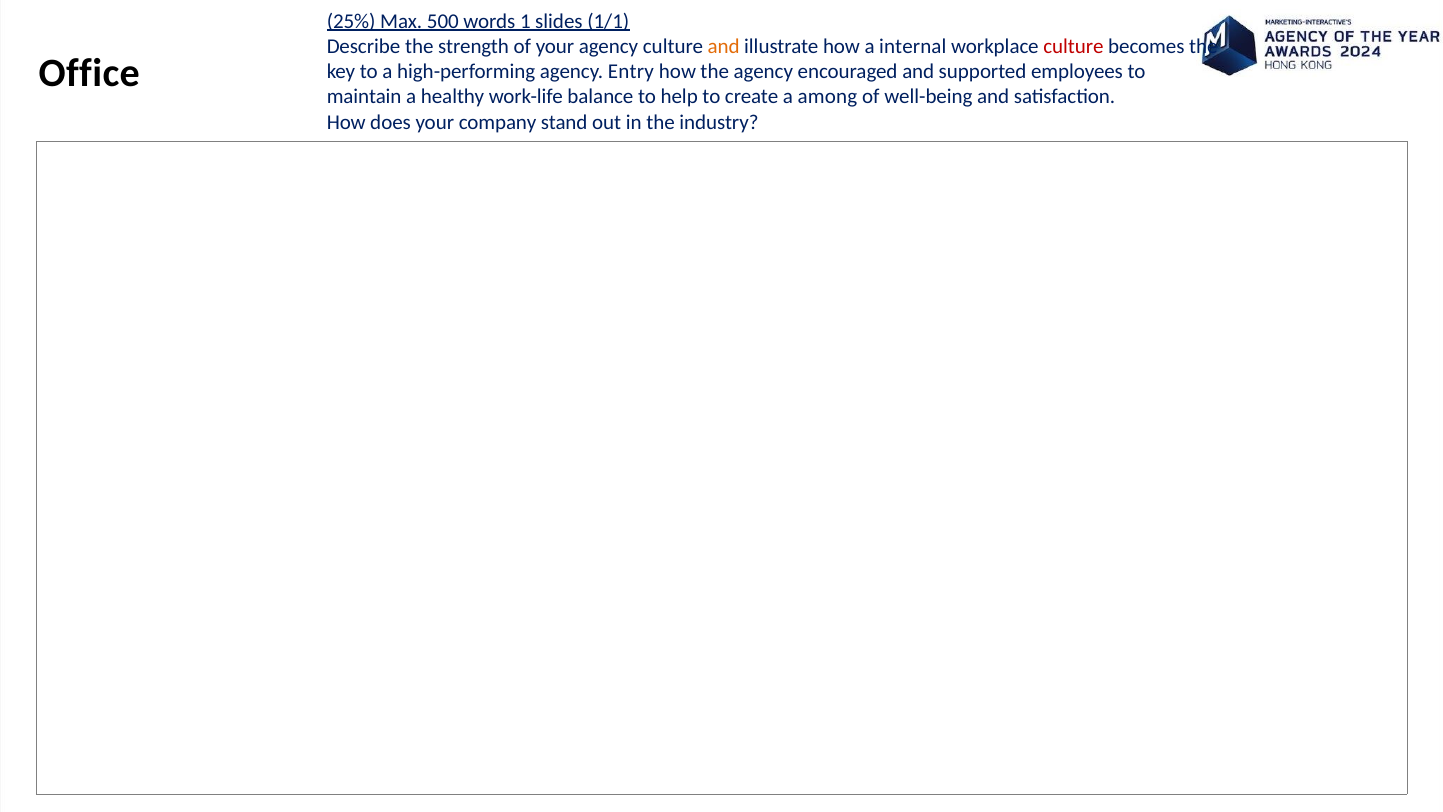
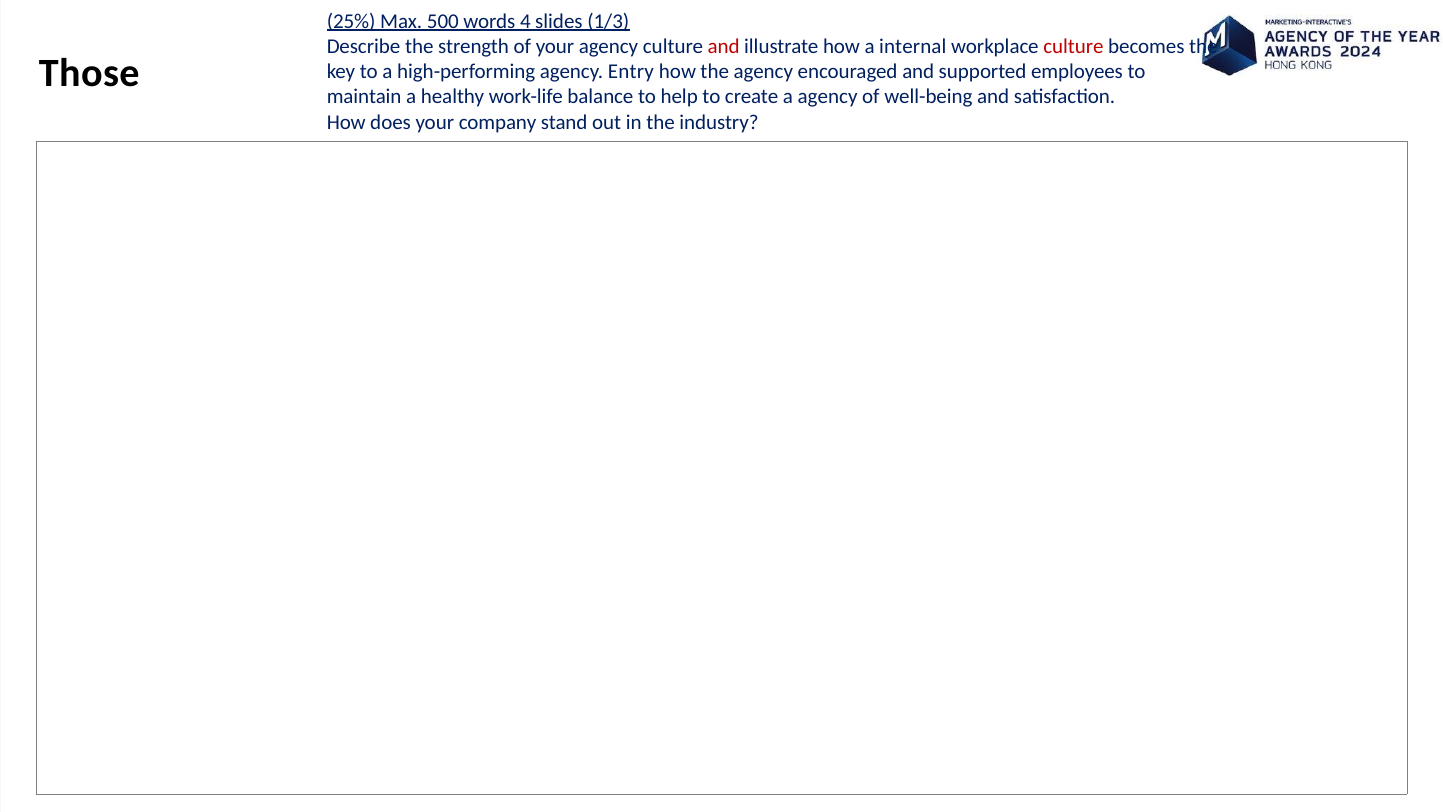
1: 1 -> 4 (525, 21)
1/1: 1/1 -> 1/3 (608, 21)
and colour: orange -> red (724, 46)
Office: Office -> Those (89, 73)
a among: among -> agency (828, 97)
